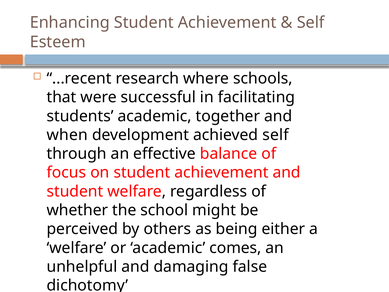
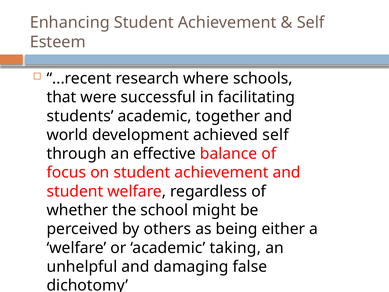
when: when -> world (67, 135)
comes: comes -> taking (235, 248)
